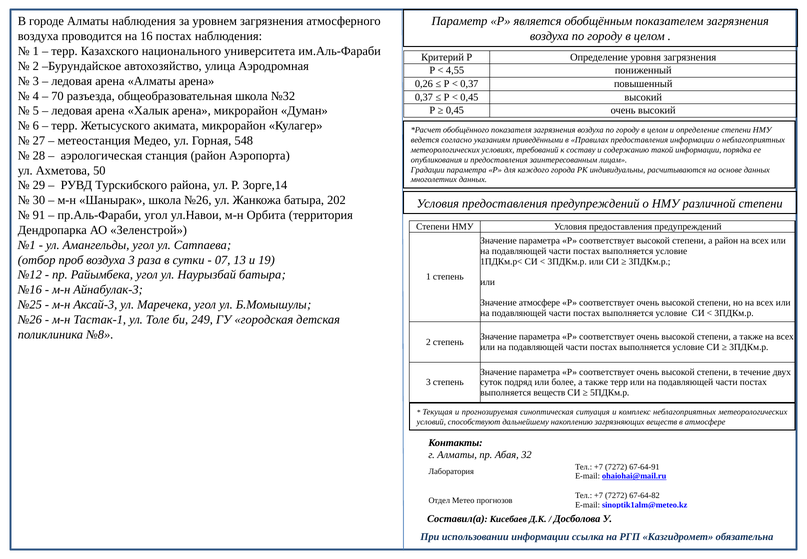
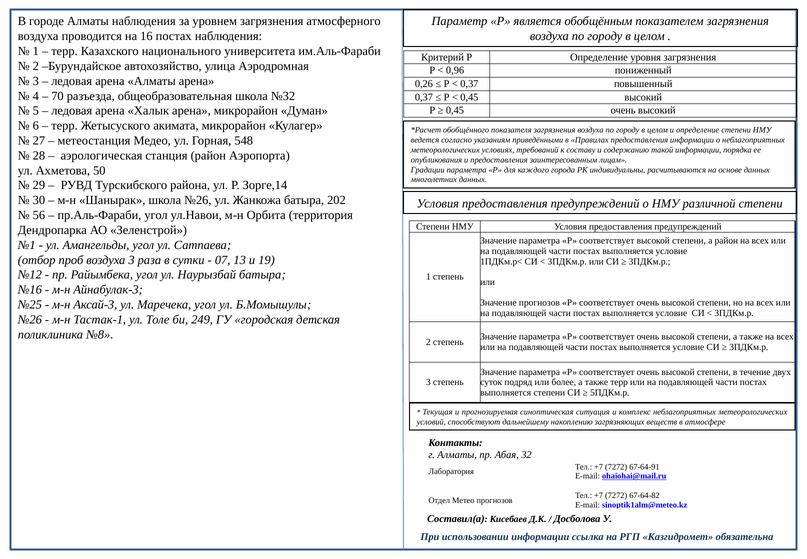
4,55: 4,55 -> 0,96 (455, 70)
91: 91 -> 56 (39, 215)
Значение атмосфере: атмосфере -> прогнозов (539, 303)
выполняется веществ: веществ -> степени (549, 392)
